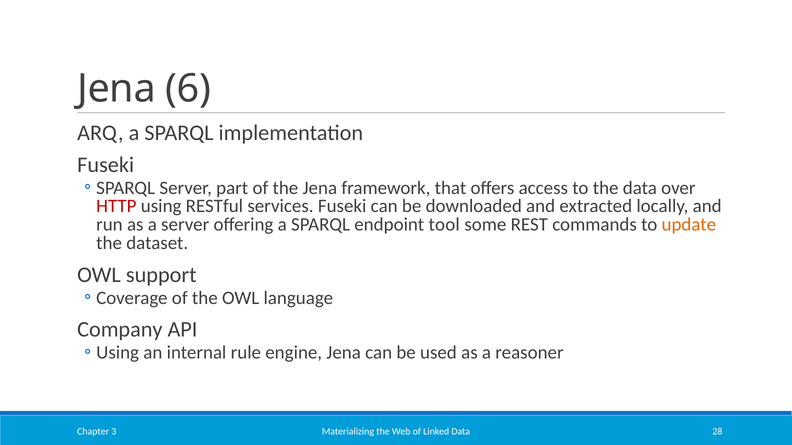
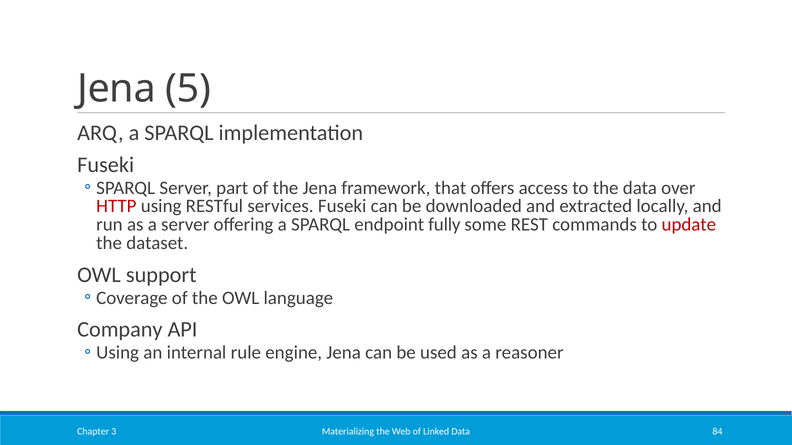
6: 6 -> 5 (188, 89)
tool: tool -> fully (444, 225)
update colour: orange -> red (689, 225)
28: 28 -> 84 (717, 432)
